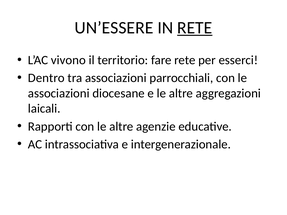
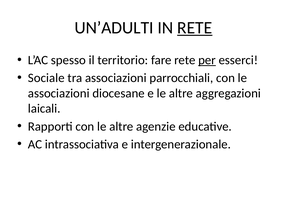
UN’ESSERE: UN’ESSERE -> UN’ADULTI (114, 28)
vivono: vivono -> spesso (68, 60)
per underline: none -> present (207, 60)
Dentro: Dentro -> Sociale (46, 78)
